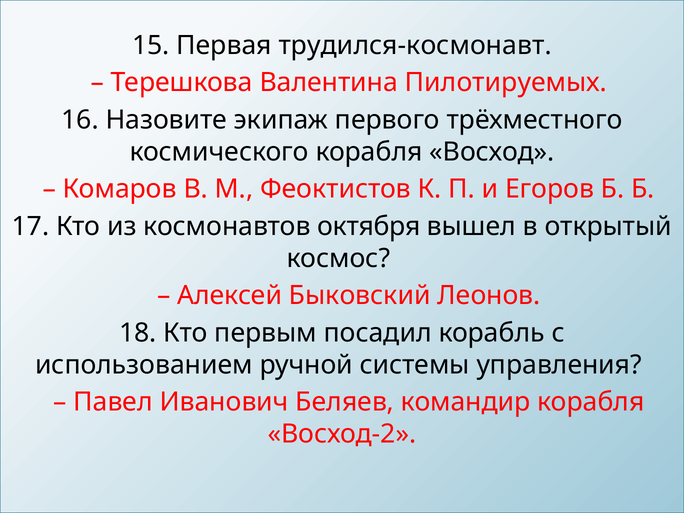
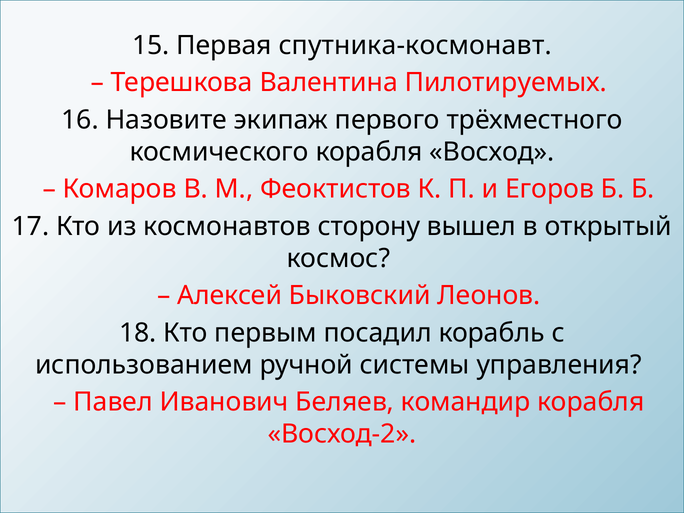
трудился-космонавт: трудился-космонавт -> спутника-космонавт (415, 45)
октября: октября -> сторону (369, 226)
